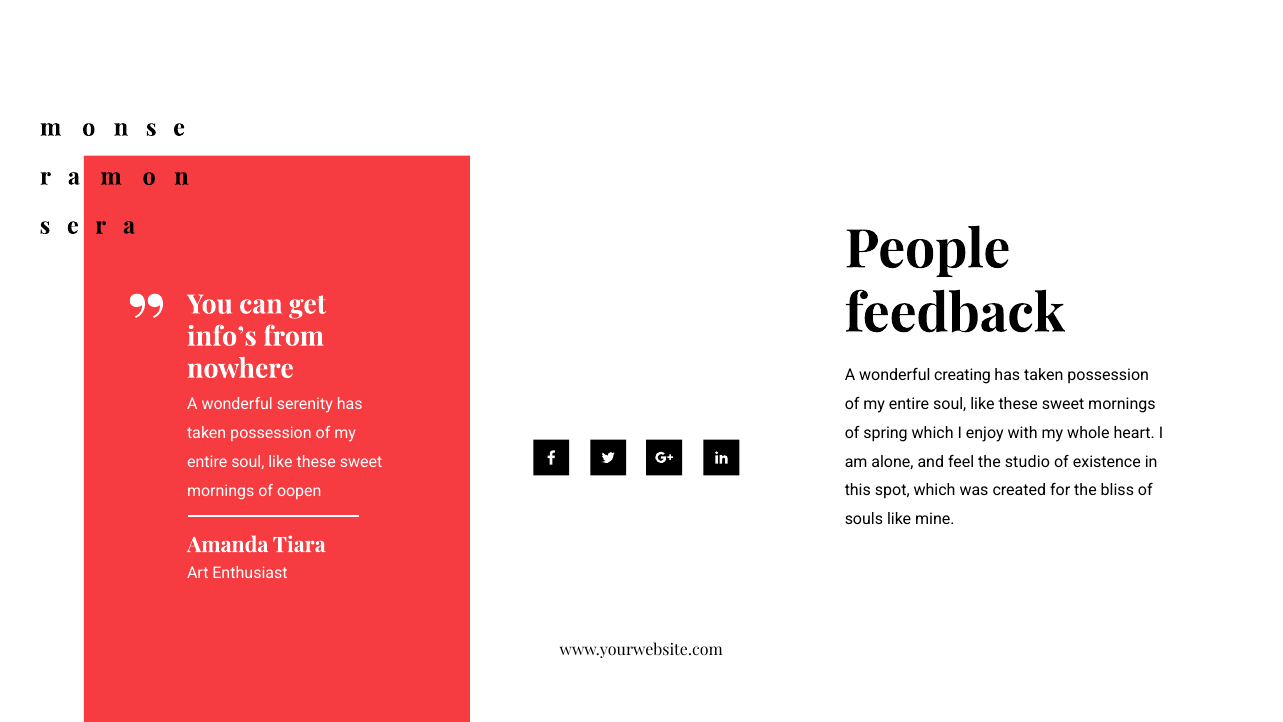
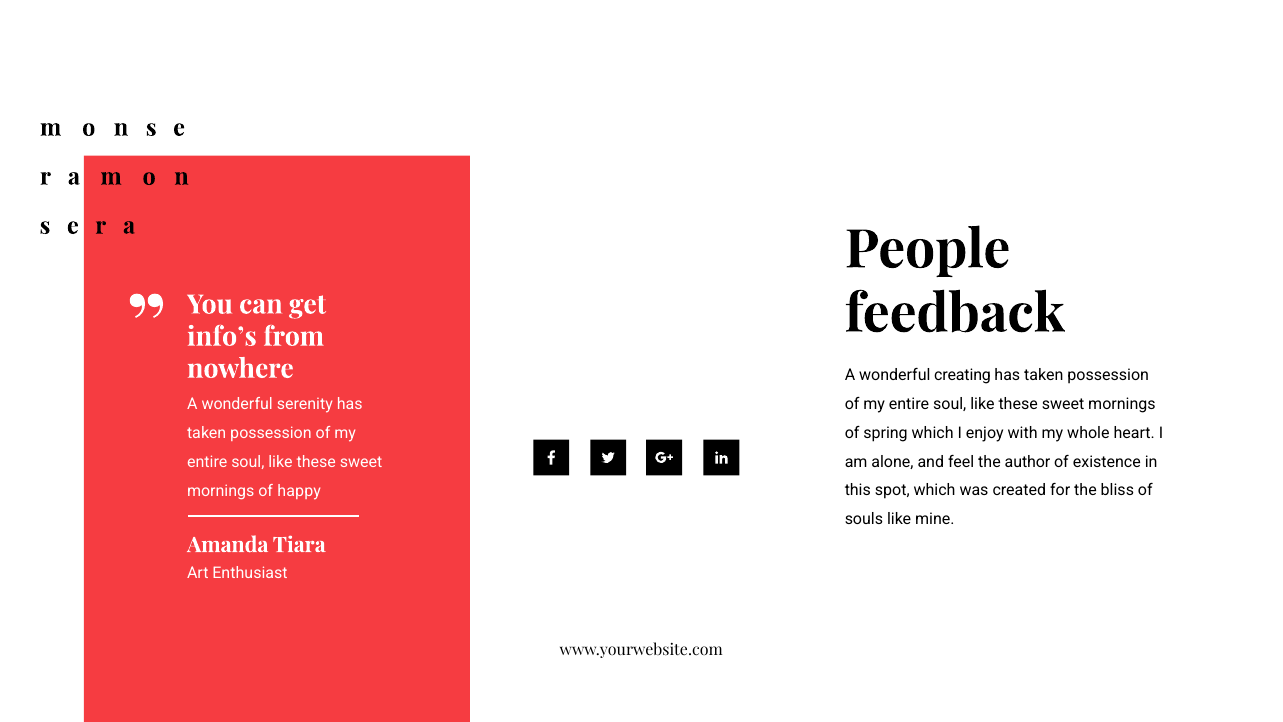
studio: studio -> author (1028, 462)
oopen: oopen -> happy (299, 491)
